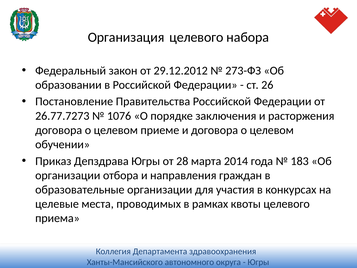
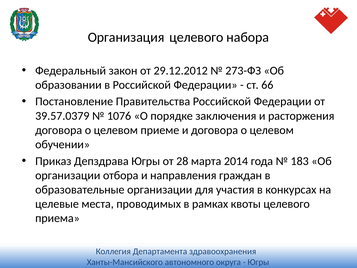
26: 26 -> 66 (267, 85)
26.77.7273: 26.77.7273 -> 39.57.0379 (62, 116)
